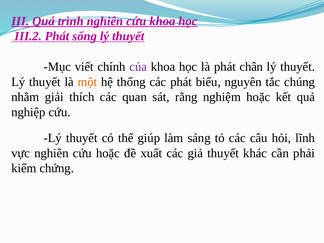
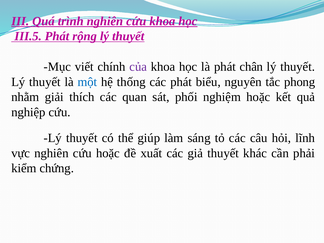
III.2: III.2 -> III.5 (28, 36)
sống: sống -> rộng (85, 36)
một colour: orange -> blue (87, 82)
chúng: chúng -> phong (300, 82)
rằng: rằng -> phối (186, 97)
